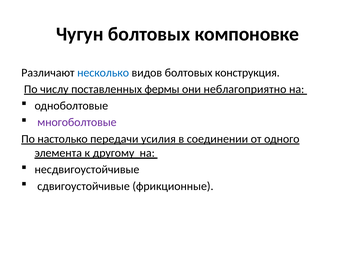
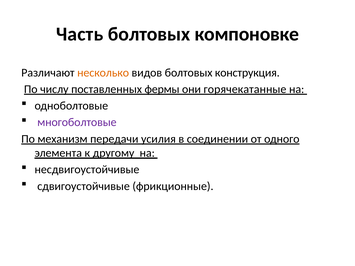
Чугун: Чугун -> Часть (80, 34)
несколько colour: blue -> orange (103, 73)
неблагоприятно: неблагоприятно -> горячекатанные (245, 89)
настолько: настолько -> механизм (63, 139)
